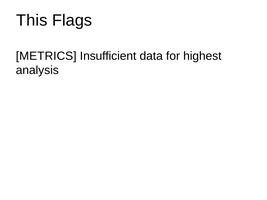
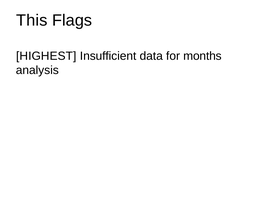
METRICS: METRICS -> HIGHEST (46, 56)
highest: highest -> months (202, 56)
